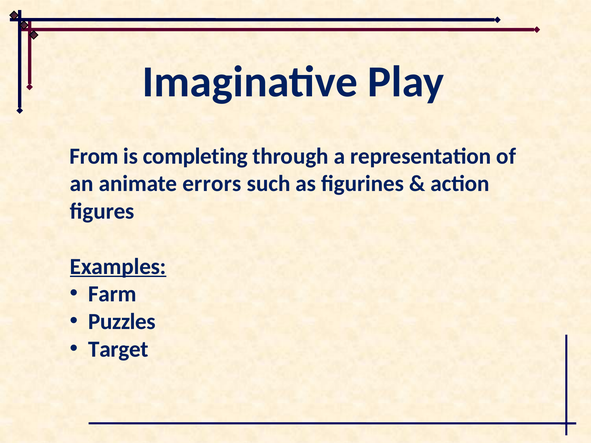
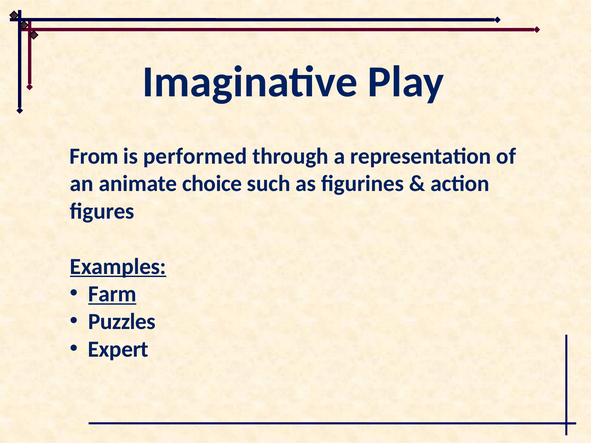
completing: completing -> performed (195, 156)
errors: errors -> choice (212, 184)
Farm underline: none -> present (112, 294)
Target: Target -> Expert (118, 349)
